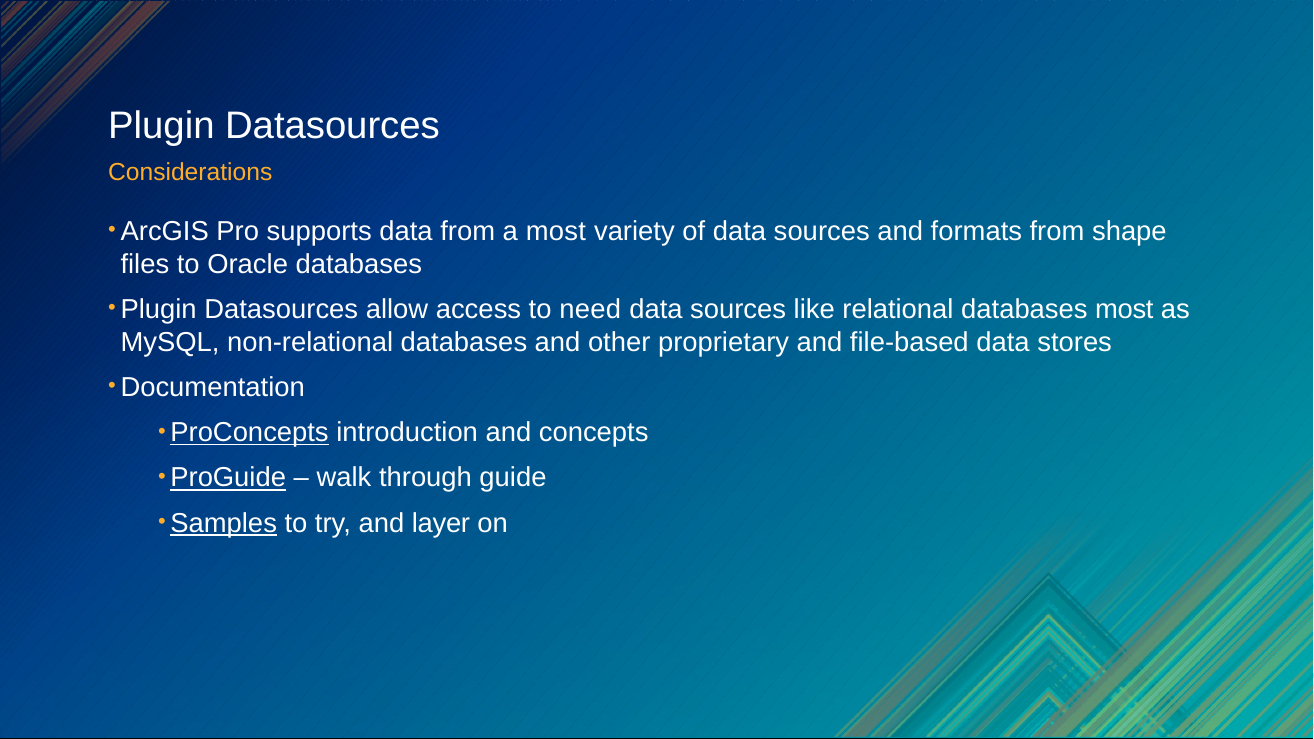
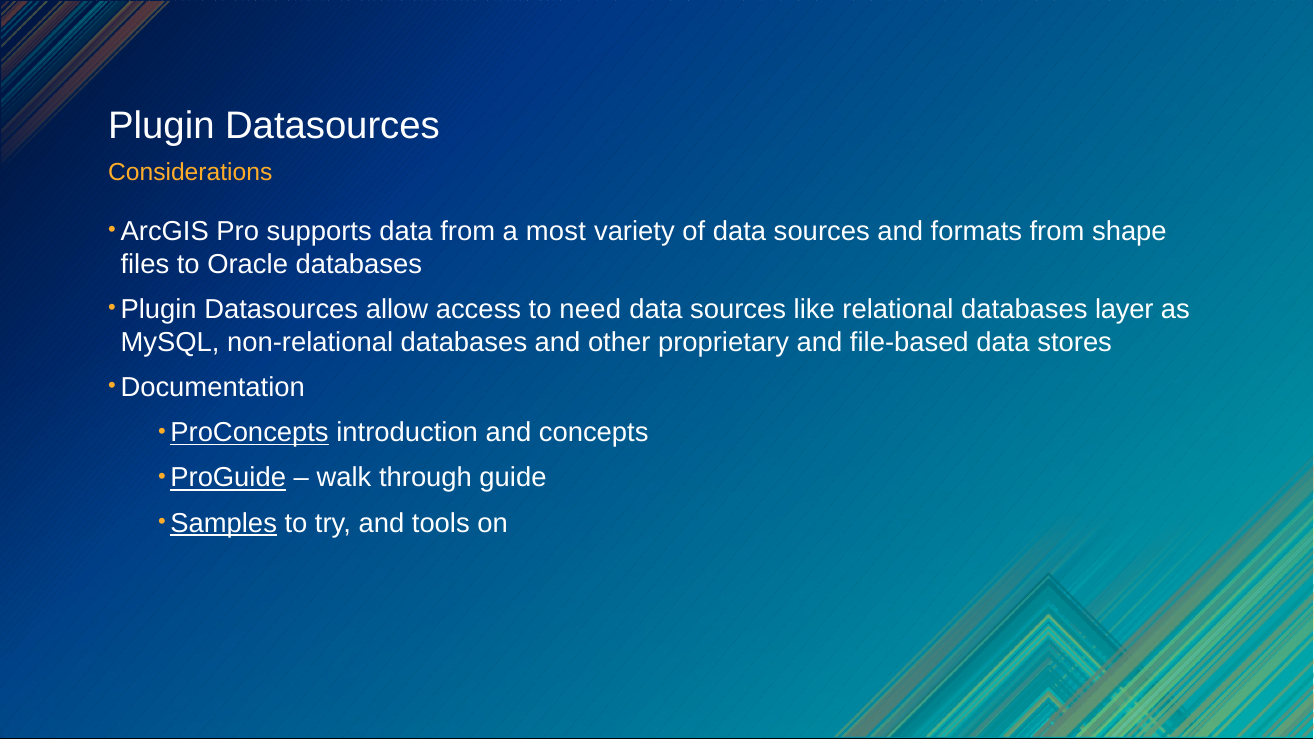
databases most: most -> layer (1124, 309)
layer: layer -> tools (441, 523)
